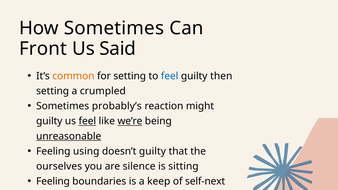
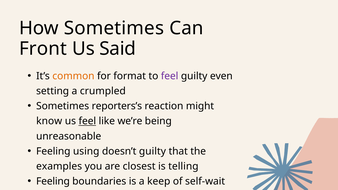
for setting: setting -> format (130, 76)
feel colour: blue -> purple (170, 76)
then: then -> even (221, 76)
probably’s: probably’s -> reporters’s (117, 106)
guilty: guilty -> know (49, 121)
we’re underline: present -> none (130, 121)
unreasonable underline: present -> none (69, 136)
ourselves: ourselves -> examples (59, 166)
silence: silence -> closest (139, 166)
sitting: sitting -> telling (183, 166)
self-next: self-next -> self-wait (205, 181)
